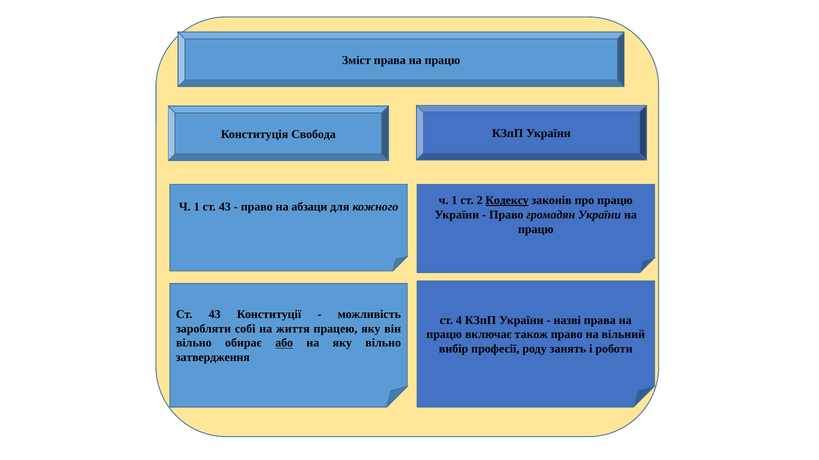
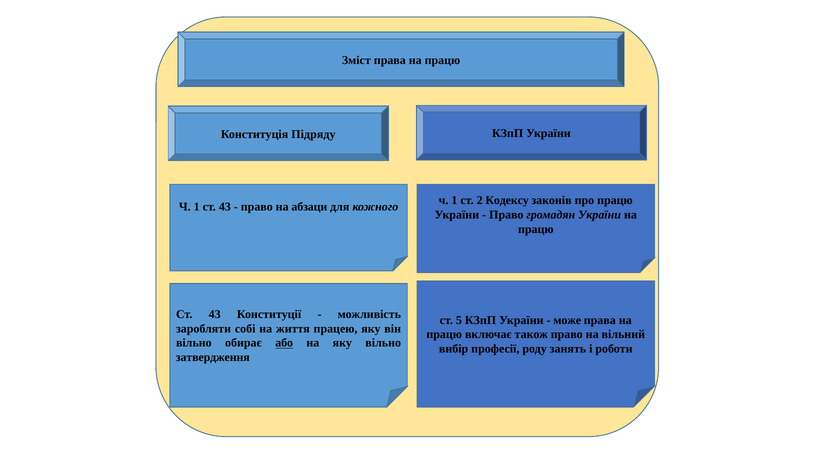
Свобода: Свобода -> Підряду (313, 134)
Кодексу underline: present -> none (507, 201)
4: 4 -> 5 (459, 321)
назві: назві -> може (567, 321)
